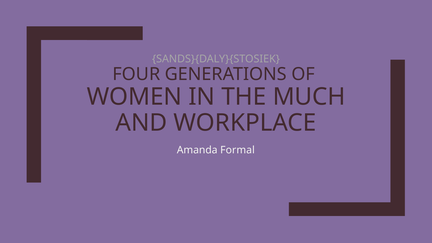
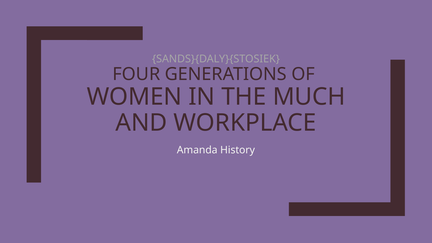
Formal: Formal -> History (238, 150)
